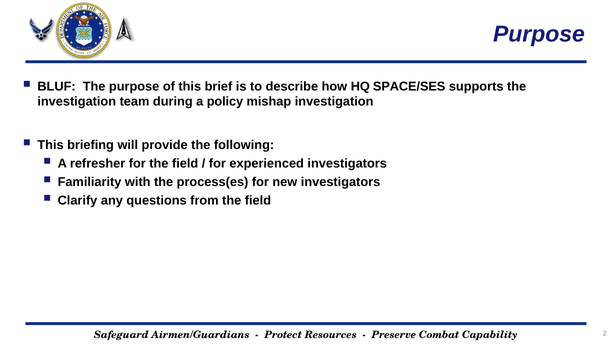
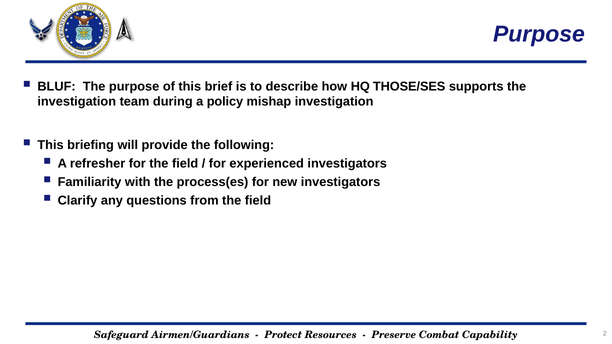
SPACE/SES: SPACE/SES -> THOSE/SES (409, 86)
